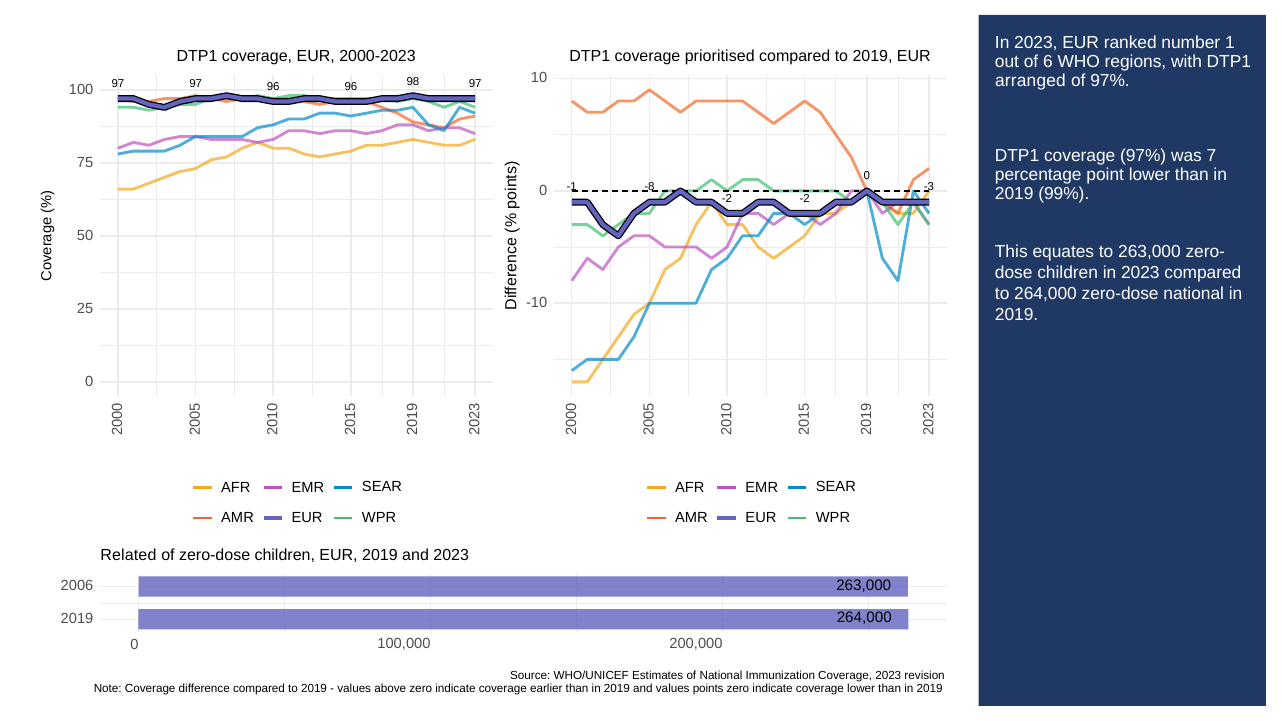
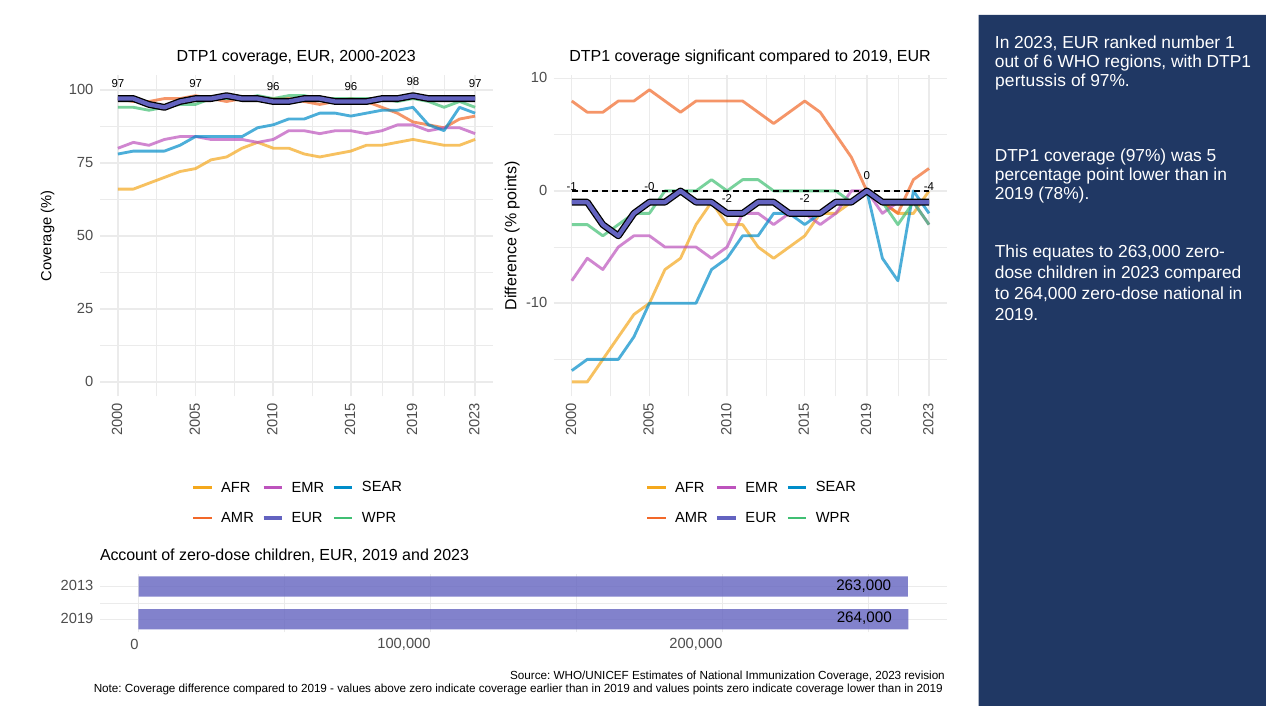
prioritised: prioritised -> significant (720, 57)
arranged: arranged -> pertussis (1031, 80)
was 7: 7 -> 5 (1212, 156)
-8: -8 -> -0 (649, 187)
-3: -3 -> -4 (929, 187)
99%: 99% -> 78% (1064, 193)
Related: Related -> Account (129, 556)
2006: 2006 -> 2013 (77, 586)
